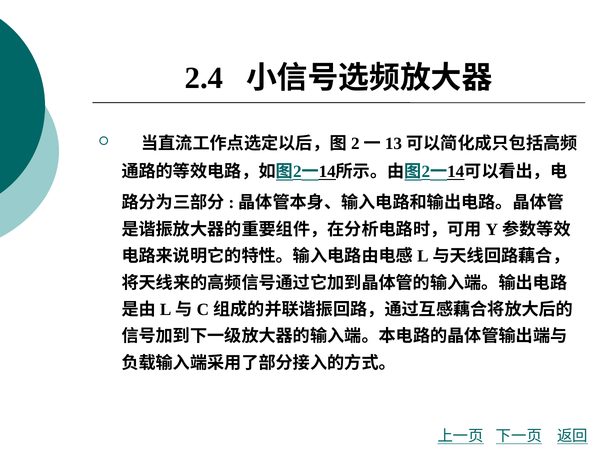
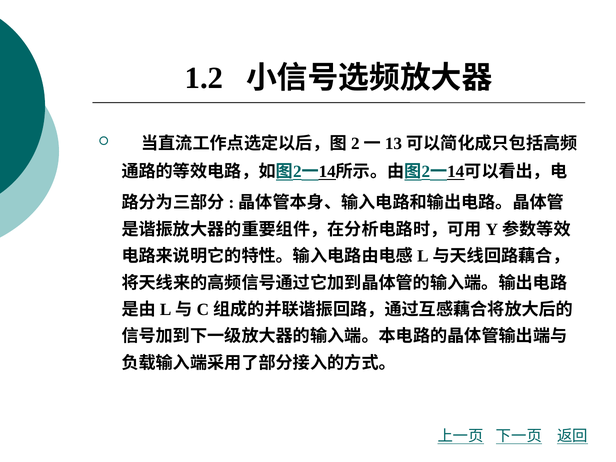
2.4: 2.4 -> 1.2 (204, 78)
